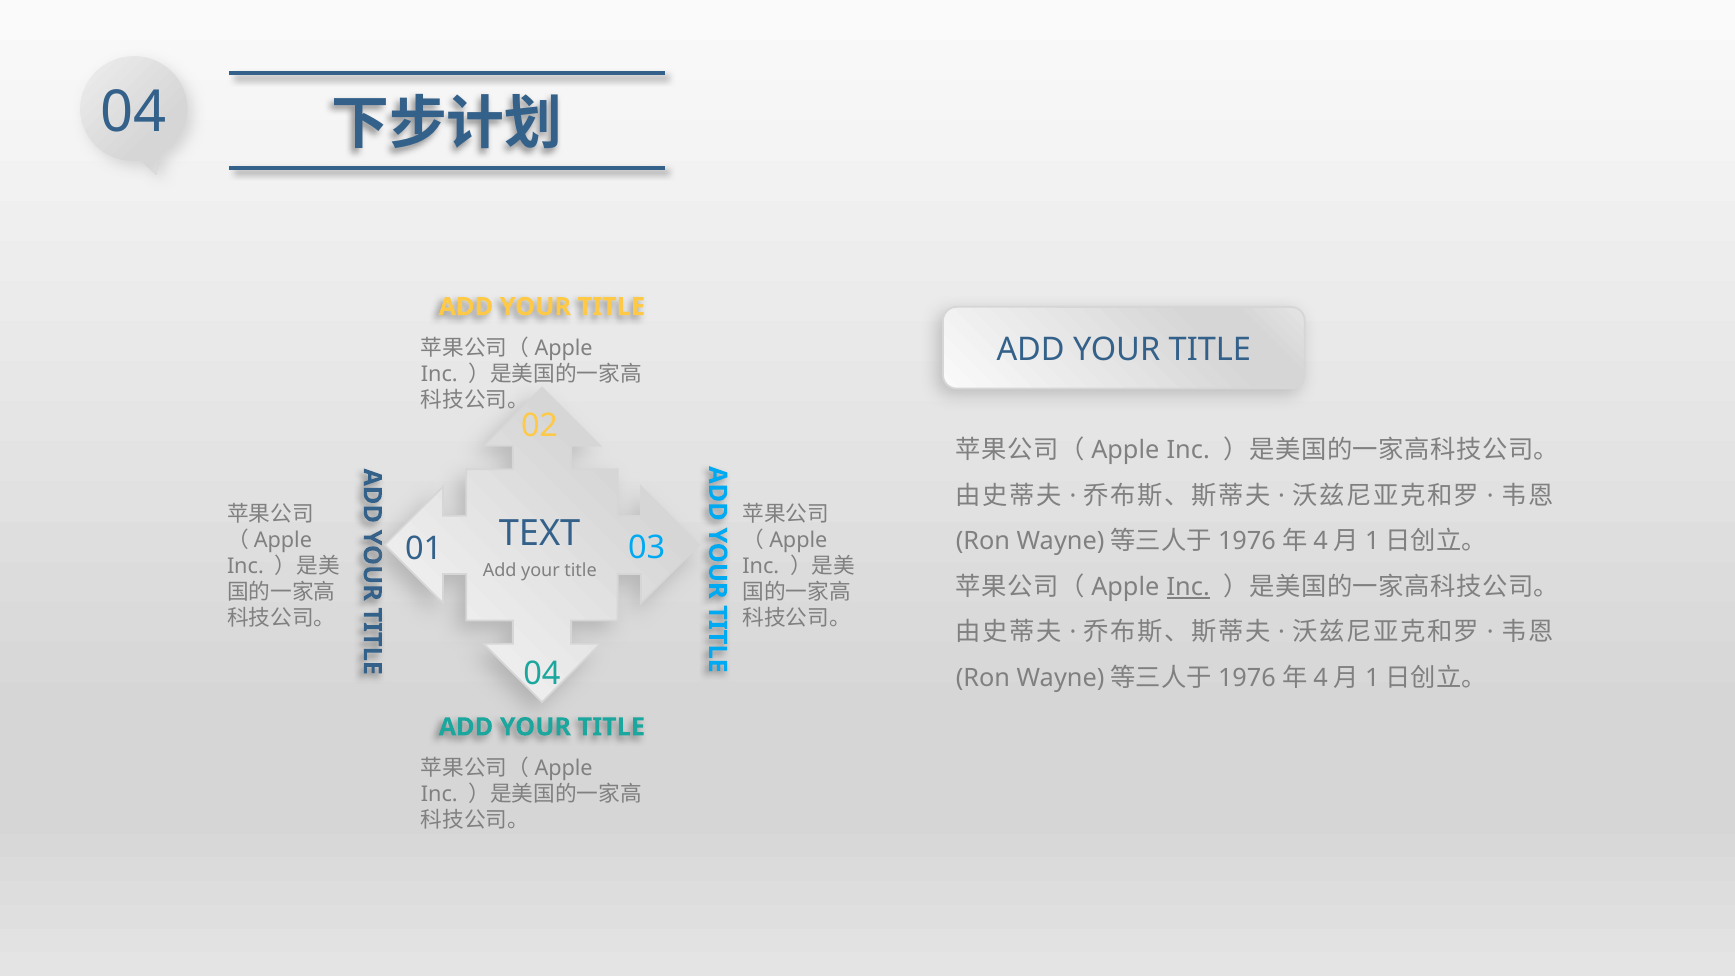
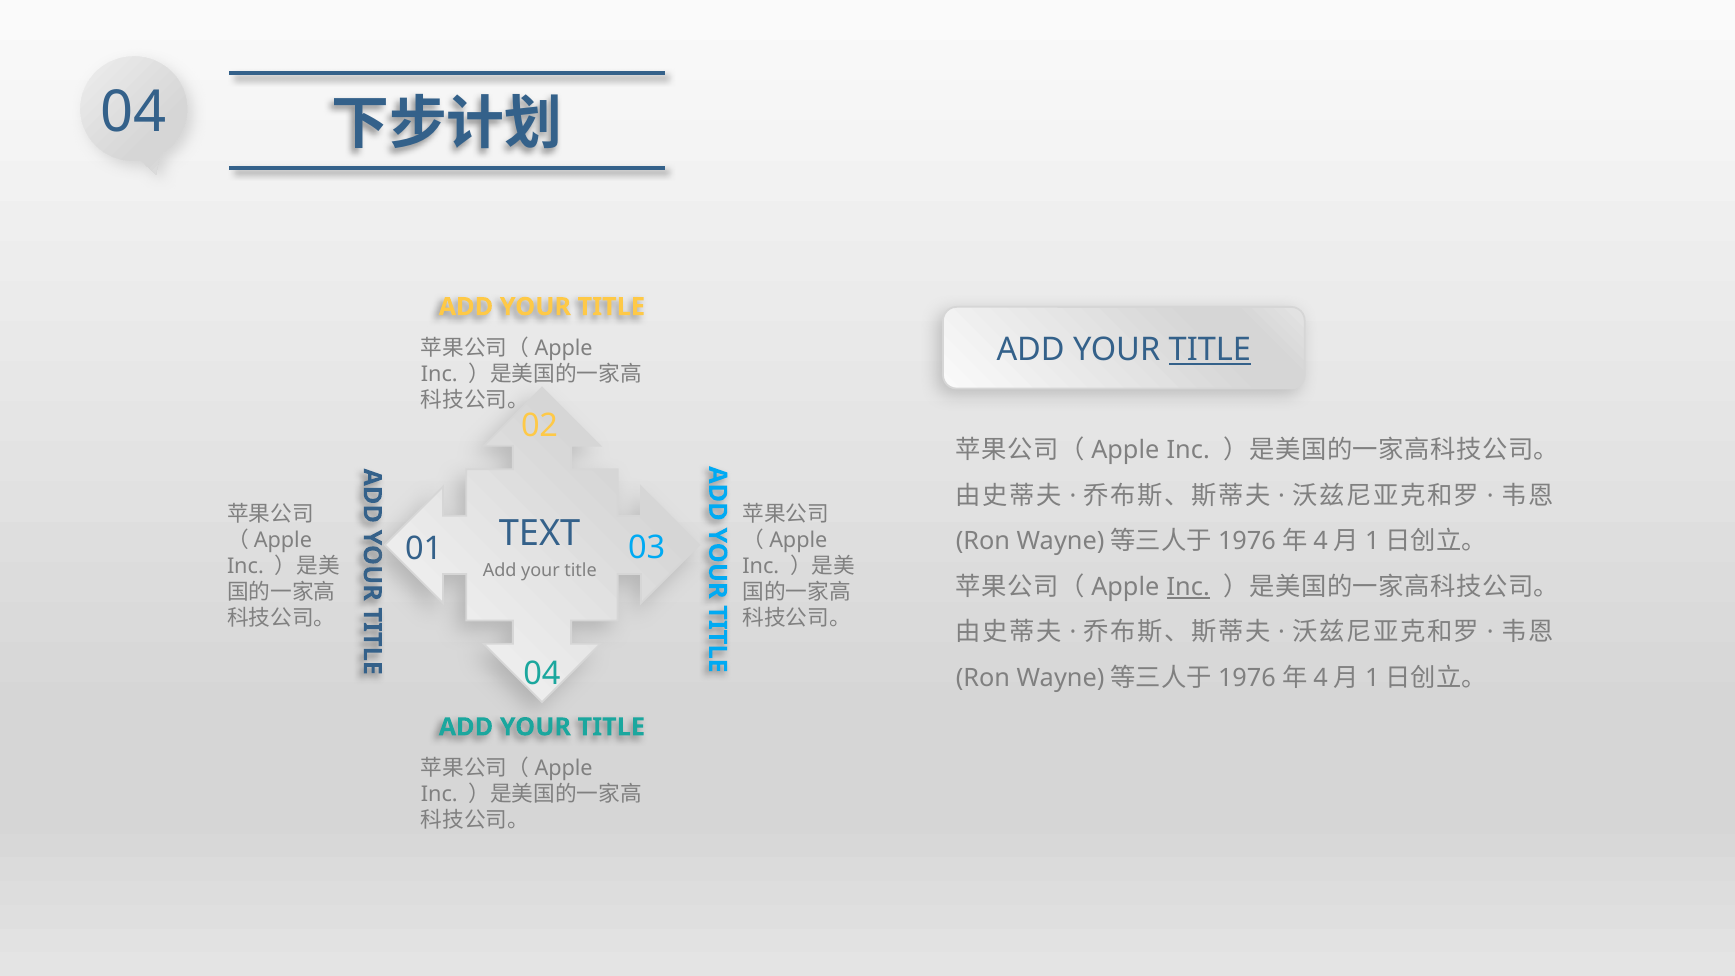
TITLE underline: none -> present (1210, 350)
